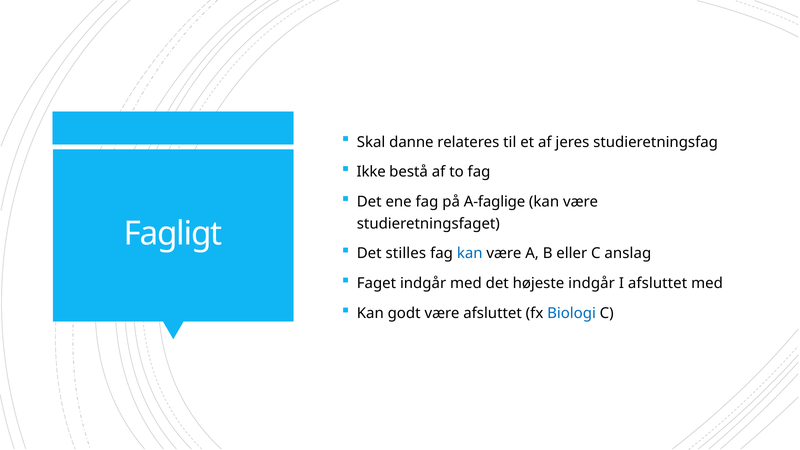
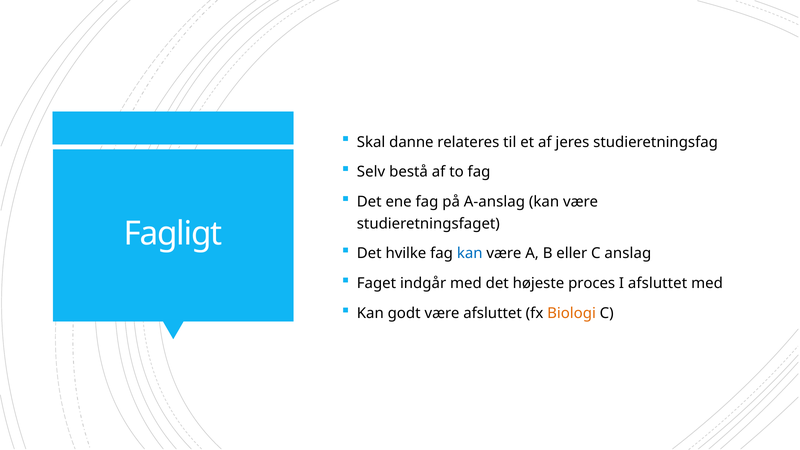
Ikke: Ikke -> Selv (371, 172)
A-faglige: A-faglige -> A-anslag (494, 202)
stilles: stilles -> hvilke (406, 253)
højeste indgår: indgår -> proces (592, 283)
Biologi colour: blue -> orange (572, 313)
